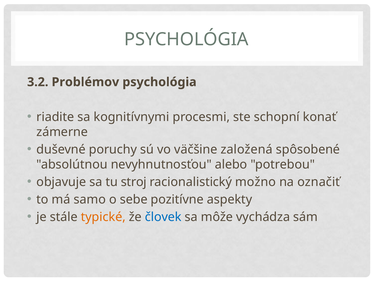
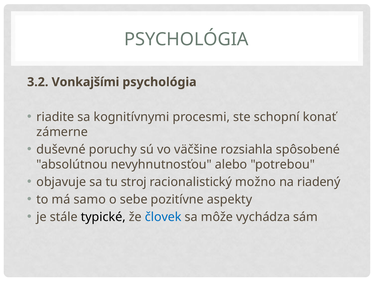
Problémov: Problémov -> Vonkajšími (85, 82)
založená: založená -> rozsiahla (247, 149)
označiť: označiť -> riadený (319, 182)
typické colour: orange -> black (103, 217)
